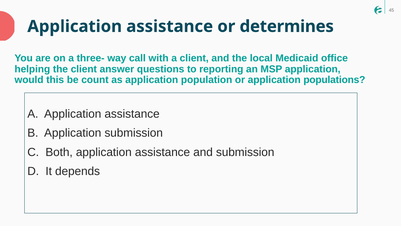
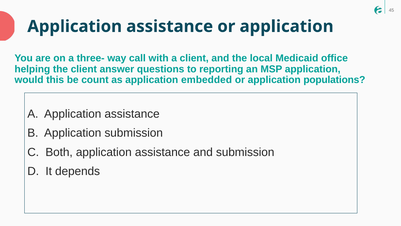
assistance or determines: determines -> application (287, 26)
population: population -> embedded (207, 80)
